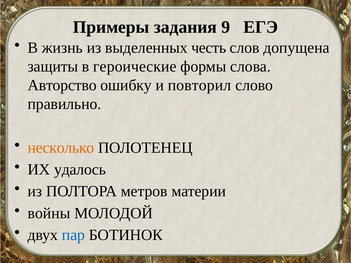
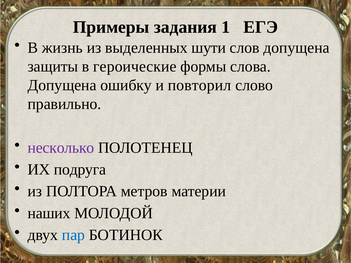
9: 9 -> 1 (226, 27)
честь: честь -> шути (209, 48)
Авторство: Авторство -> Допущена (62, 85)
несколько colour: orange -> purple (61, 148)
удалось: удалось -> подруга (80, 170)
войны: войны -> наших (49, 213)
